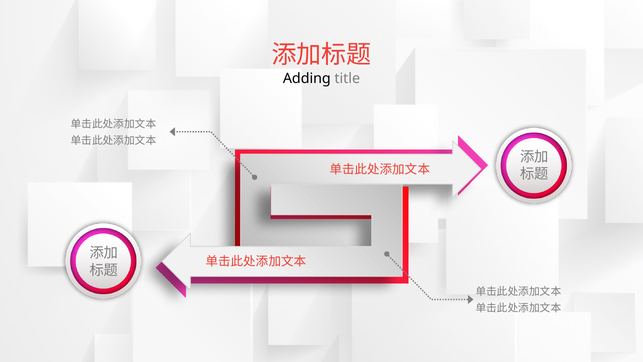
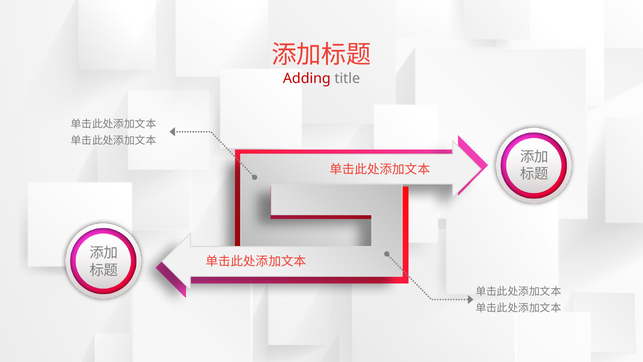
Adding colour: black -> red (307, 79)
